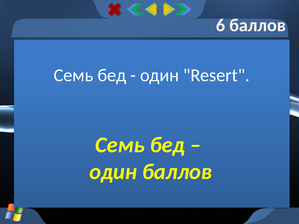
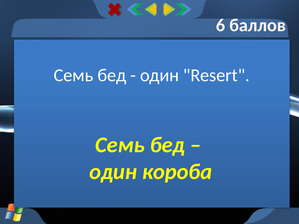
один баллов: баллов -> короба (177, 172)
